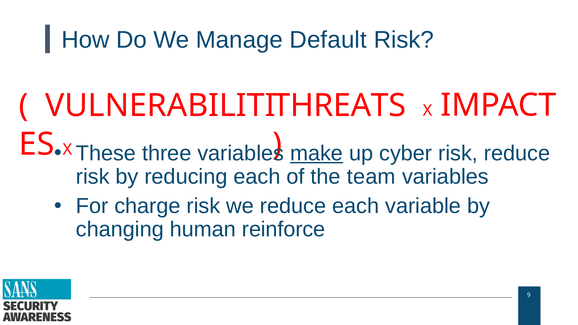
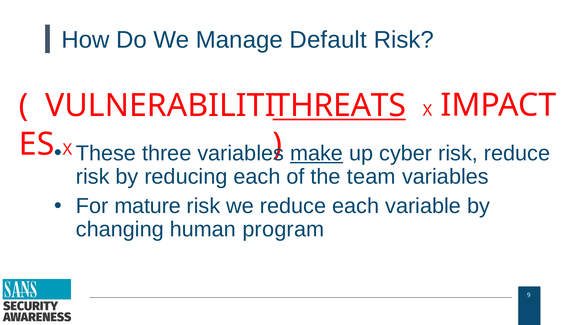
THREATS underline: none -> present (339, 106)
charge: charge -> mature (148, 206)
reinforce: reinforce -> program (283, 230)
